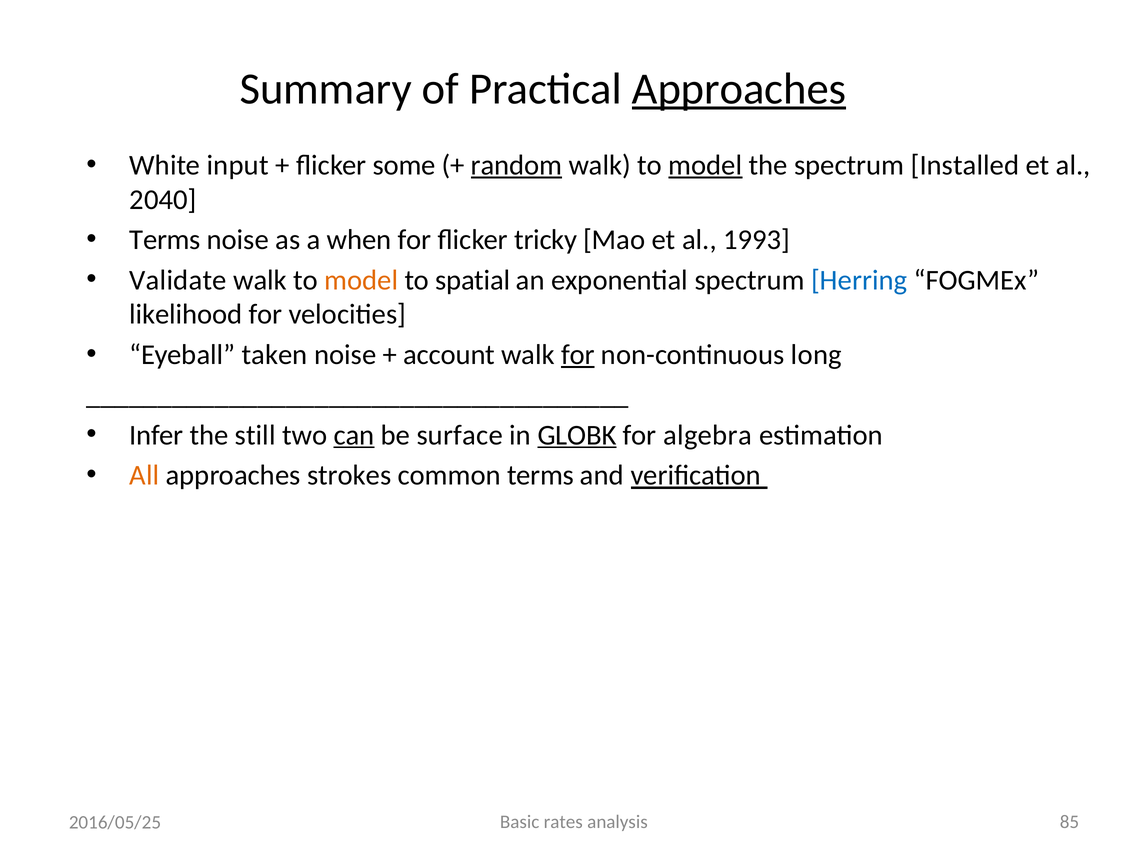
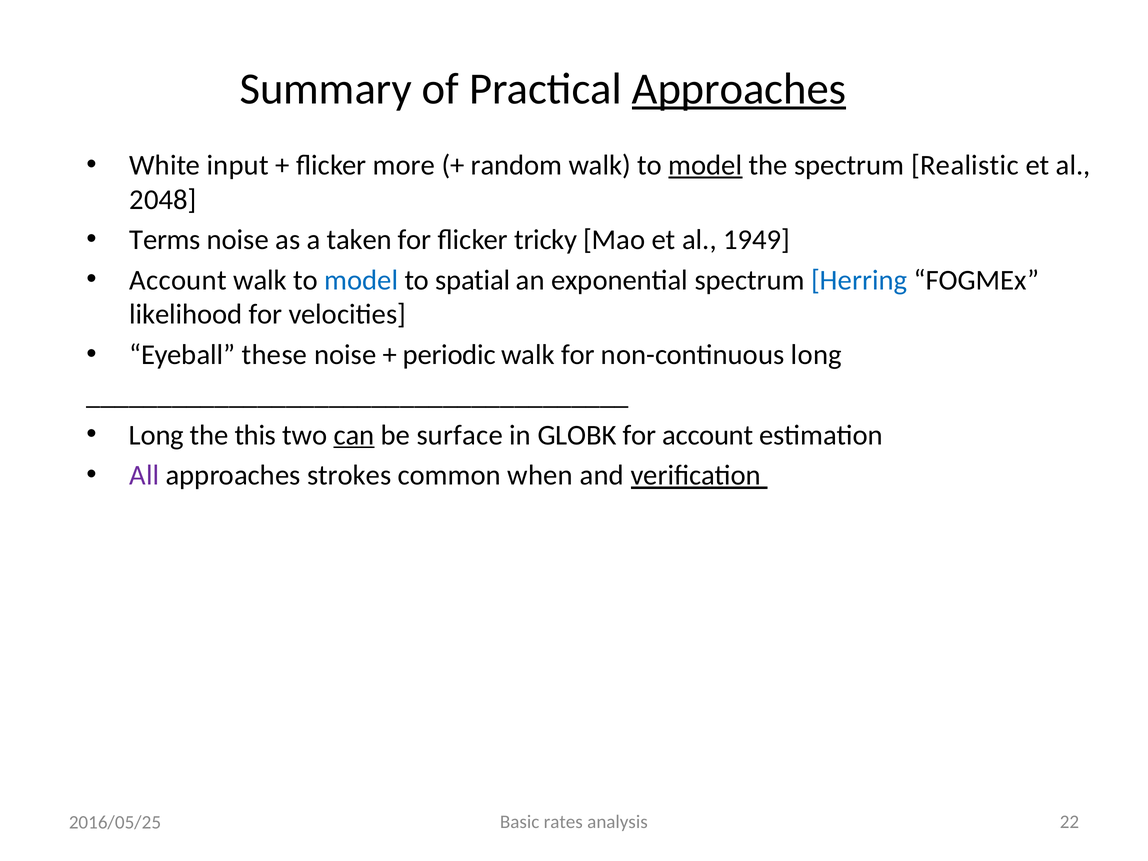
some: some -> more (404, 165)
random underline: present -> none (517, 165)
Installed: Installed -> Realistic (965, 165)
2040: 2040 -> 2048 (163, 200)
when: when -> taken (359, 240)
1993: 1993 -> 1949 (757, 240)
Validate: Validate -> Account (178, 280)
model colour: orange -> blue (361, 280)
taken: taken -> these (275, 355)
account: account -> periodic (449, 355)
for underline: present -> none (578, 355)
Infer: Infer -> Long (156, 435)
still: still -> this (255, 435)
GLOBK underline: present -> none (577, 435)
for algebra: algebra -> account (708, 435)
All colour: orange -> purple (144, 475)
common terms: terms -> when (540, 475)
85: 85 -> 22 (1069, 822)
